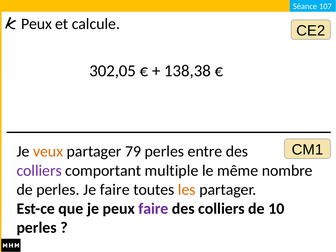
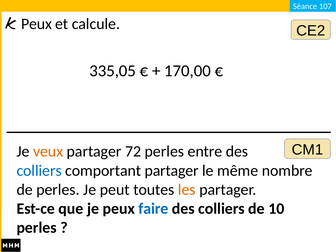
302,05: 302,05 -> 335,05 (113, 71)
138,38: 138,38 -> 170,00 (188, 71)
79: 79 -> 72 (133, 152)
colliers colour: purple -> blue (39, 171)
comportant multiple: multiple -> partager (172, 171)
Je faire: faire -> peut (115, 190)
faire colour: purple -> blue (153, 209)
